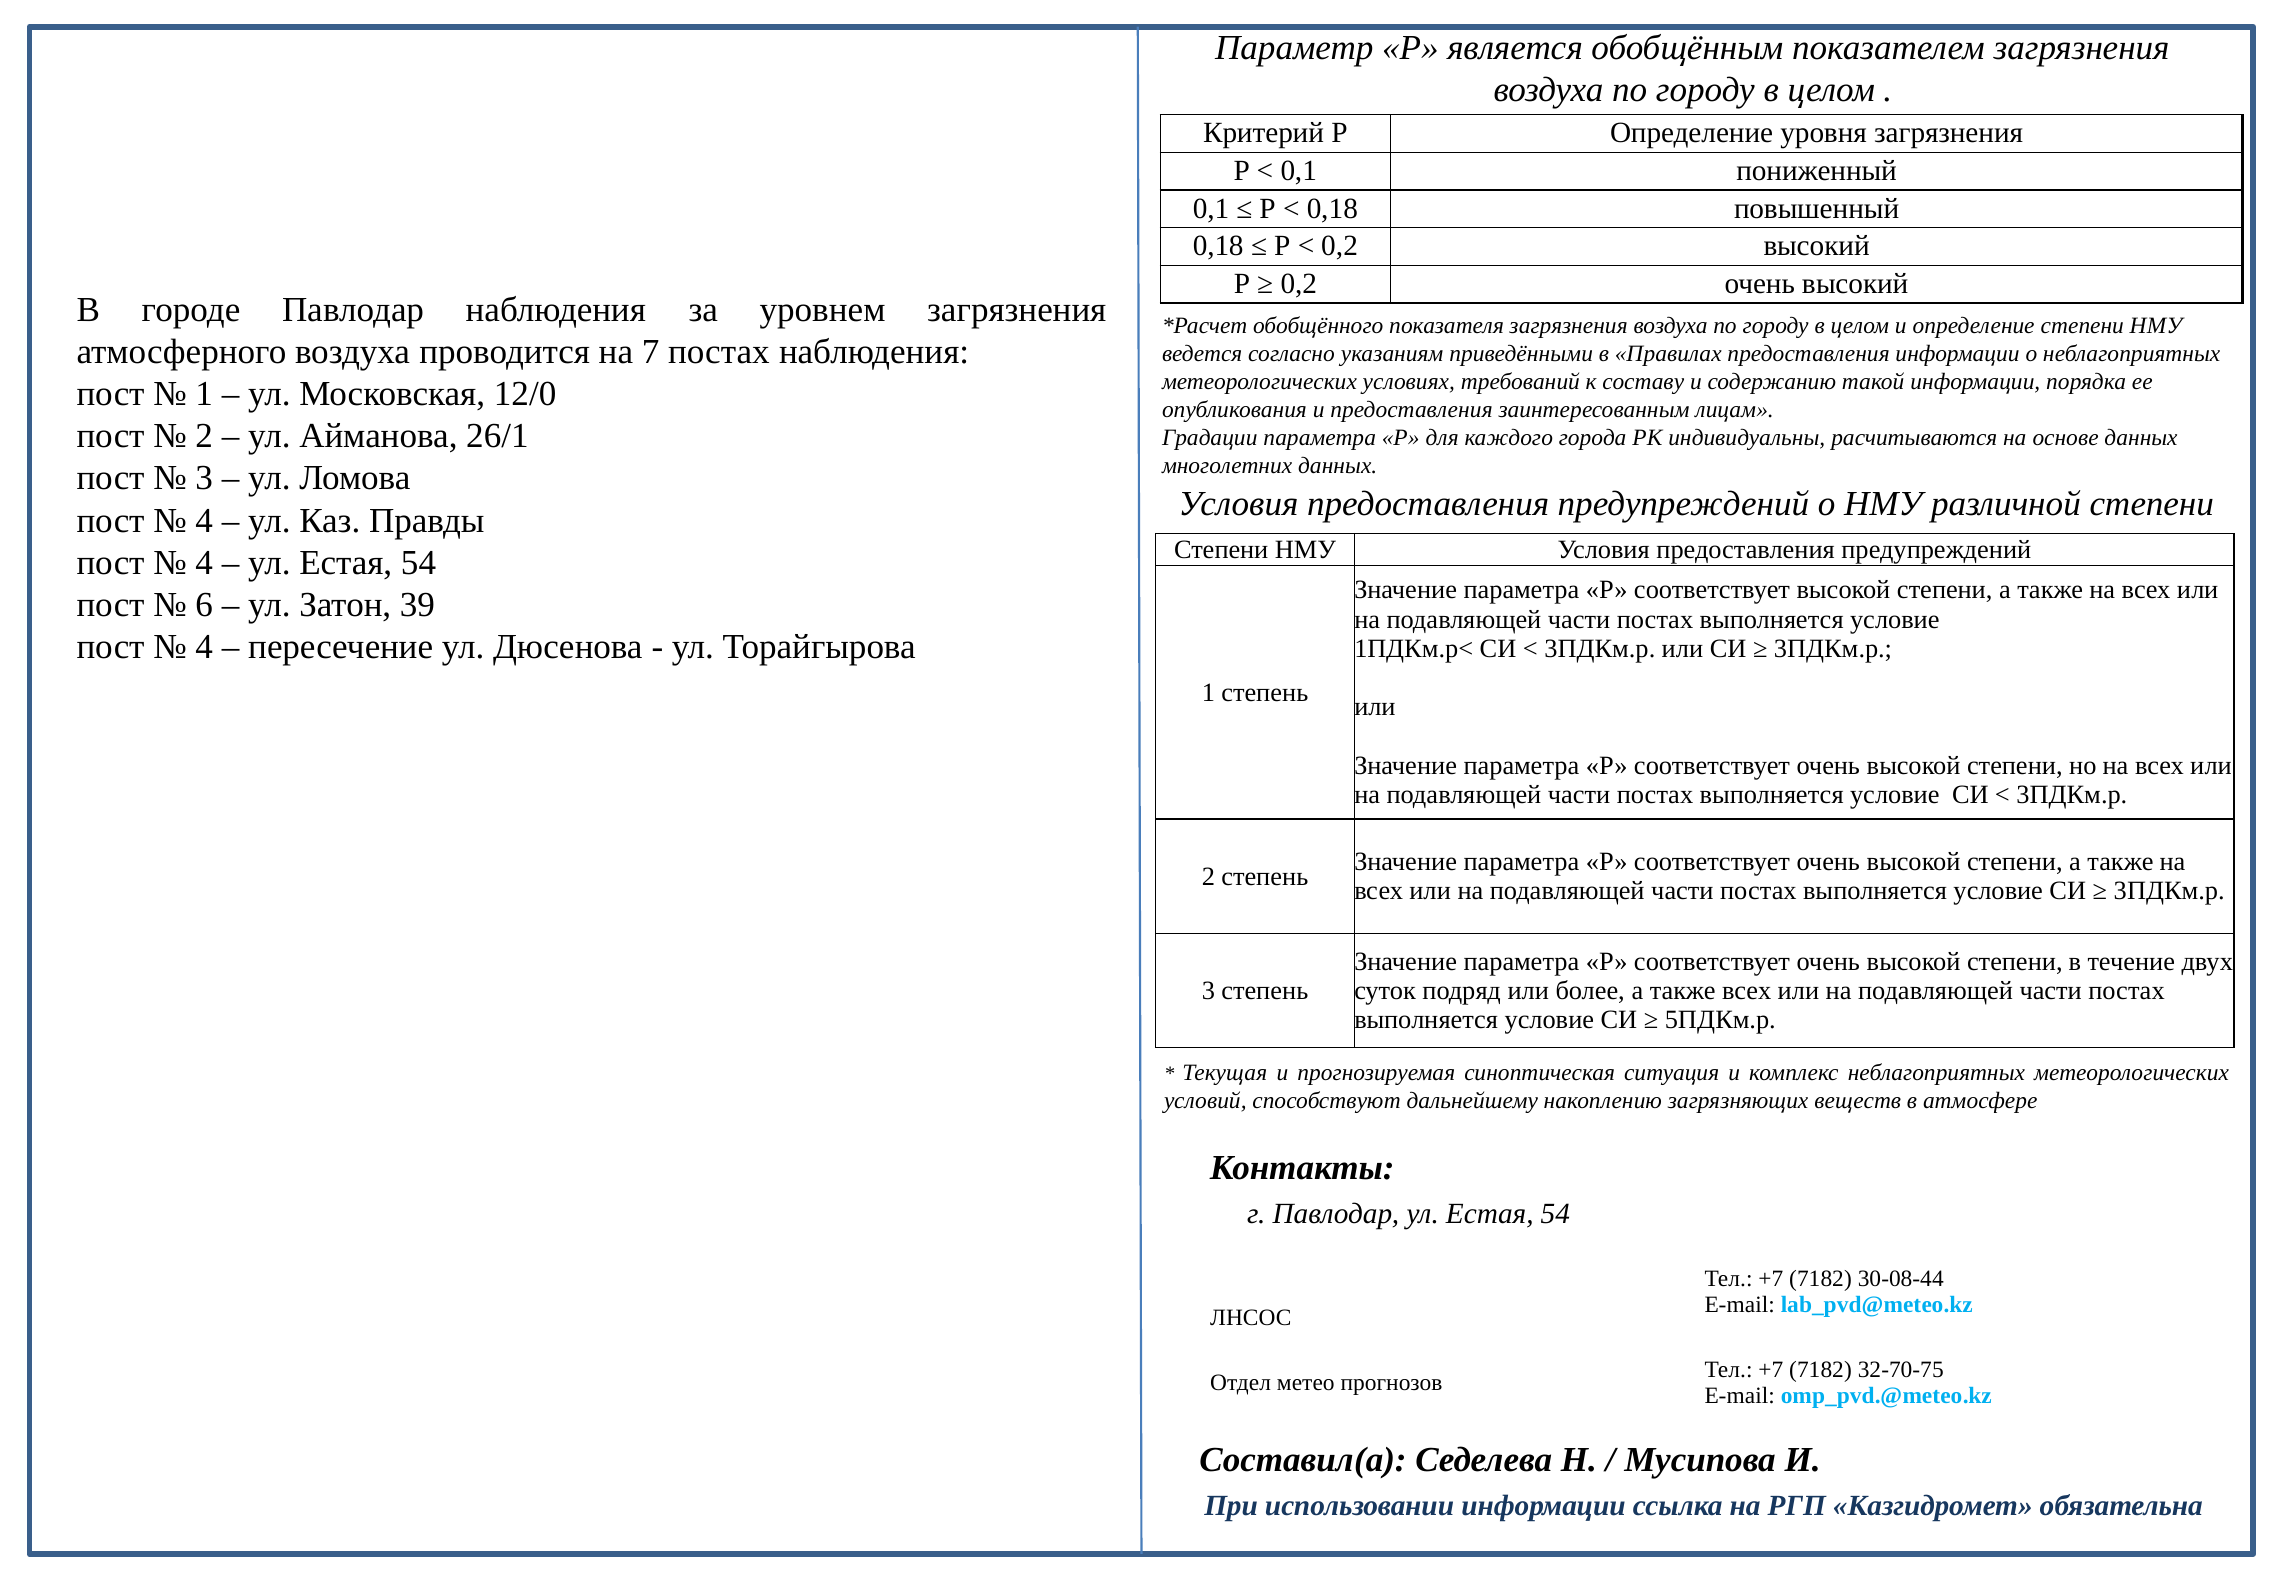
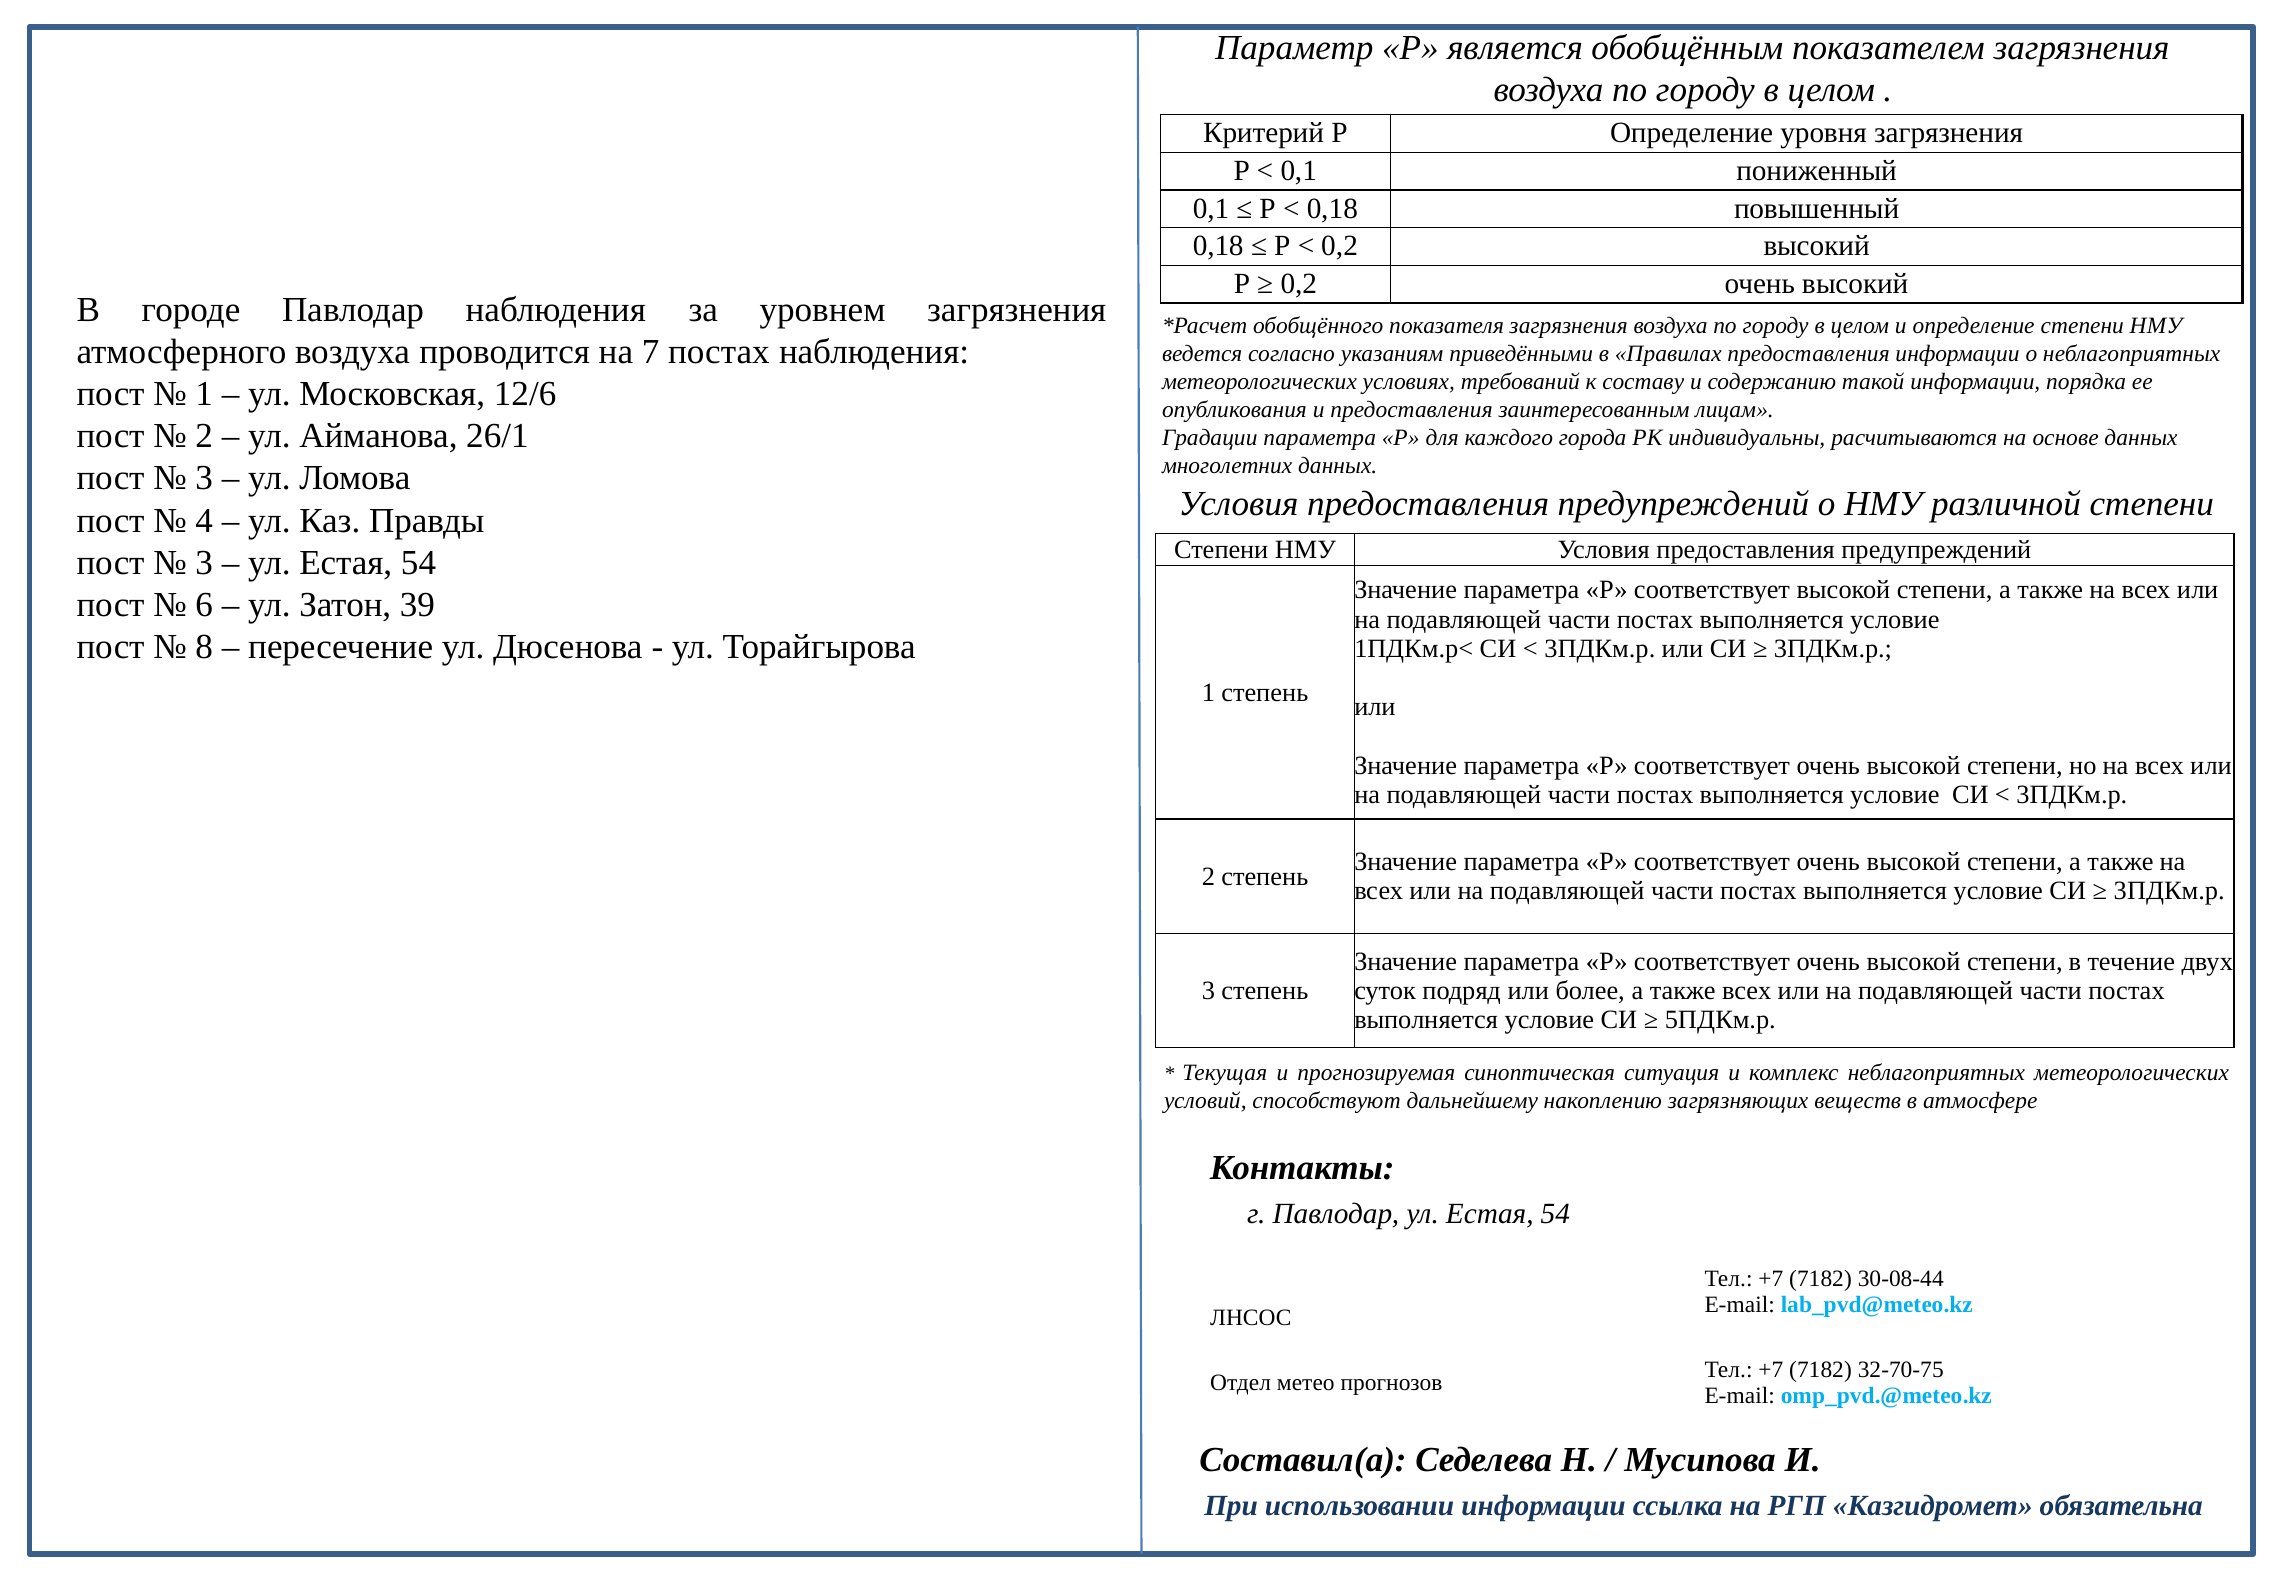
12/0: 12/0 -> 12/6 (525, 394)
4: 4 -> 3 (204, 562)
4: 4 -> 8 (204, 647)
